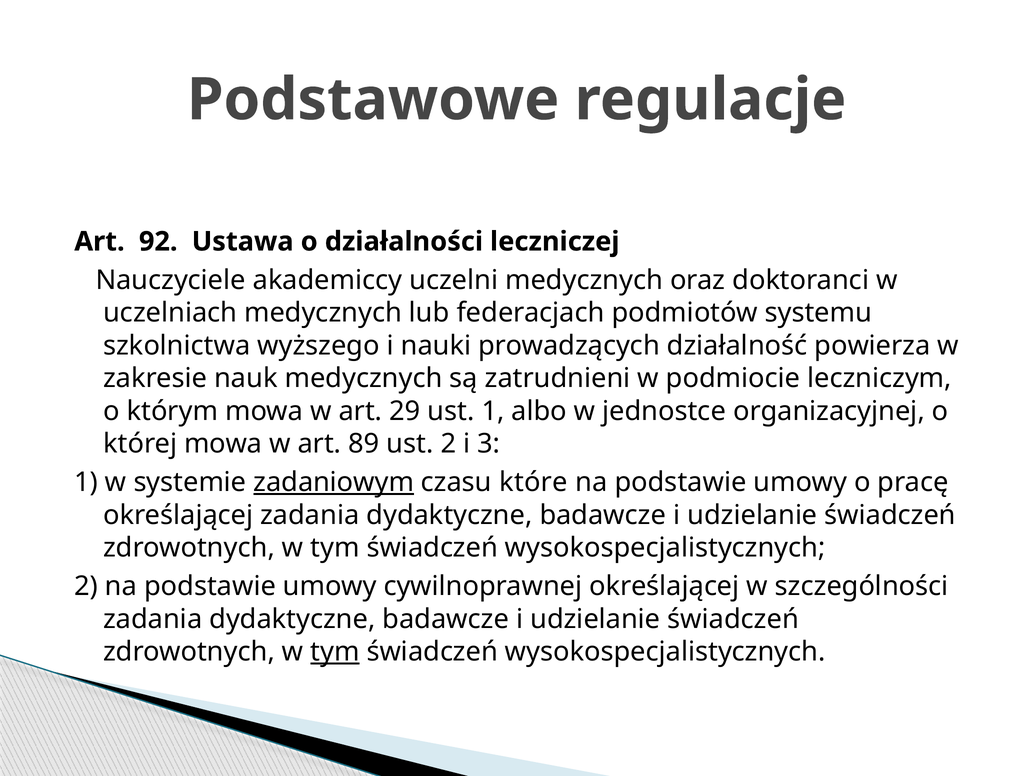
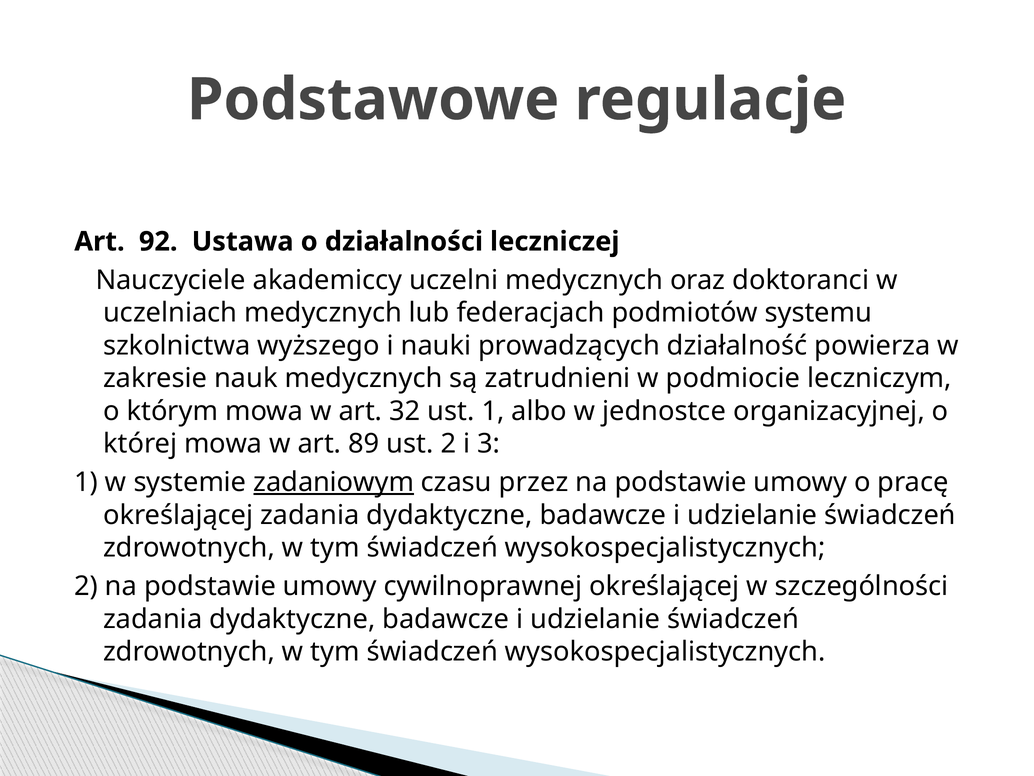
29: 29 -> 32 (405, 411)
które: które -> przez (534, 482)
tym underline: present -> none (335, 651)
